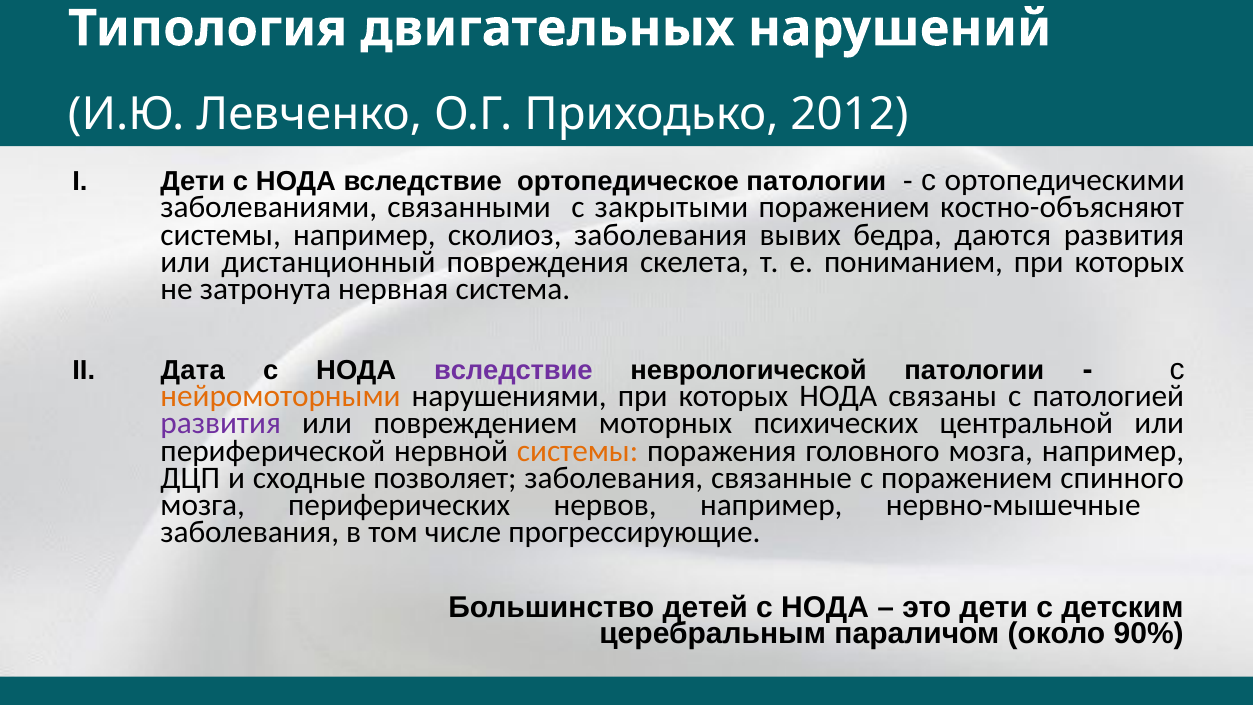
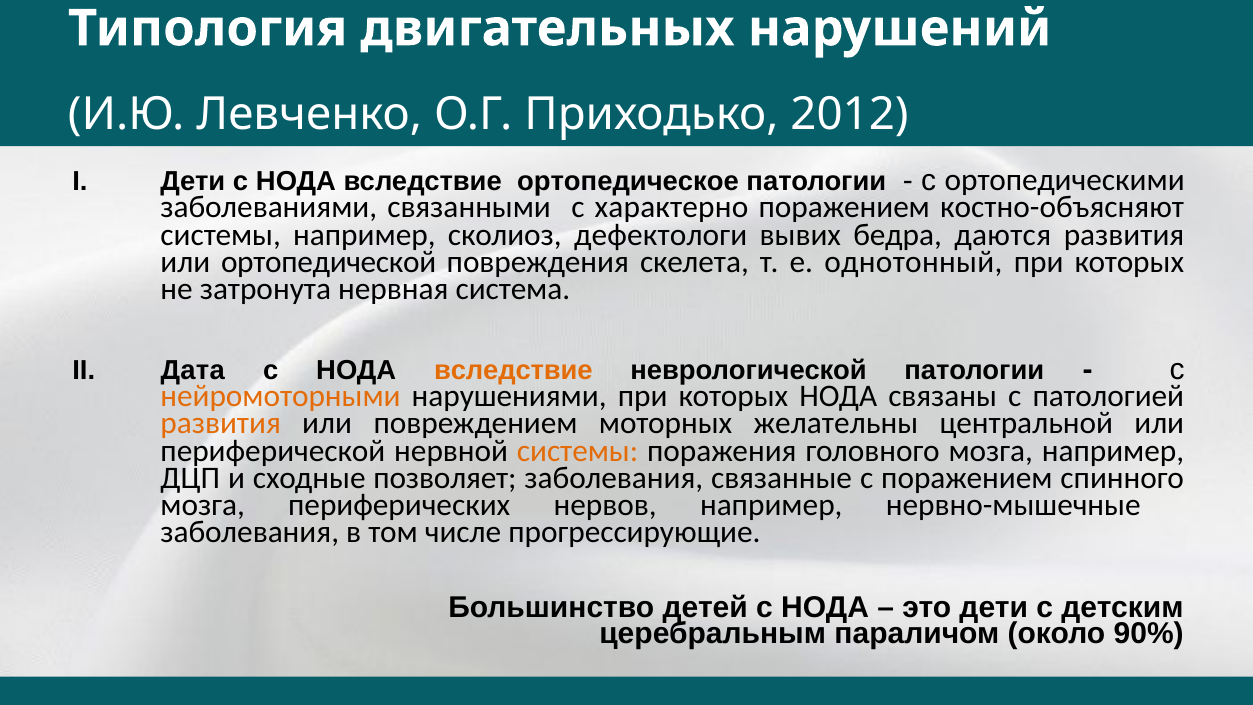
закрытыми: закрытыми -> характерно (672, 208)
сколиоз заболевания: заболевания -> дефектологи (661, 235)
дистанционный: дистанционный -> ортопедической (329, 262)
пониманием: пониманием -> однотонный (913, 262)
вследствие colour: purple -> orange (513, 371)
развития colour: purple -> orange (221, 423)
психических: психических -> желательны (836, 423)
